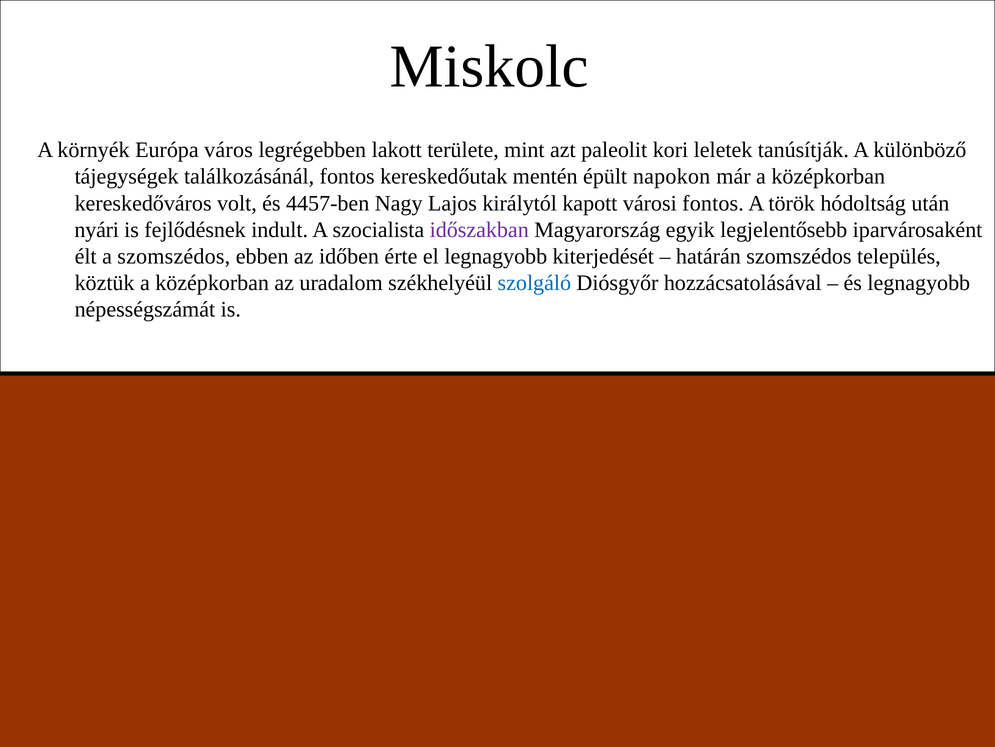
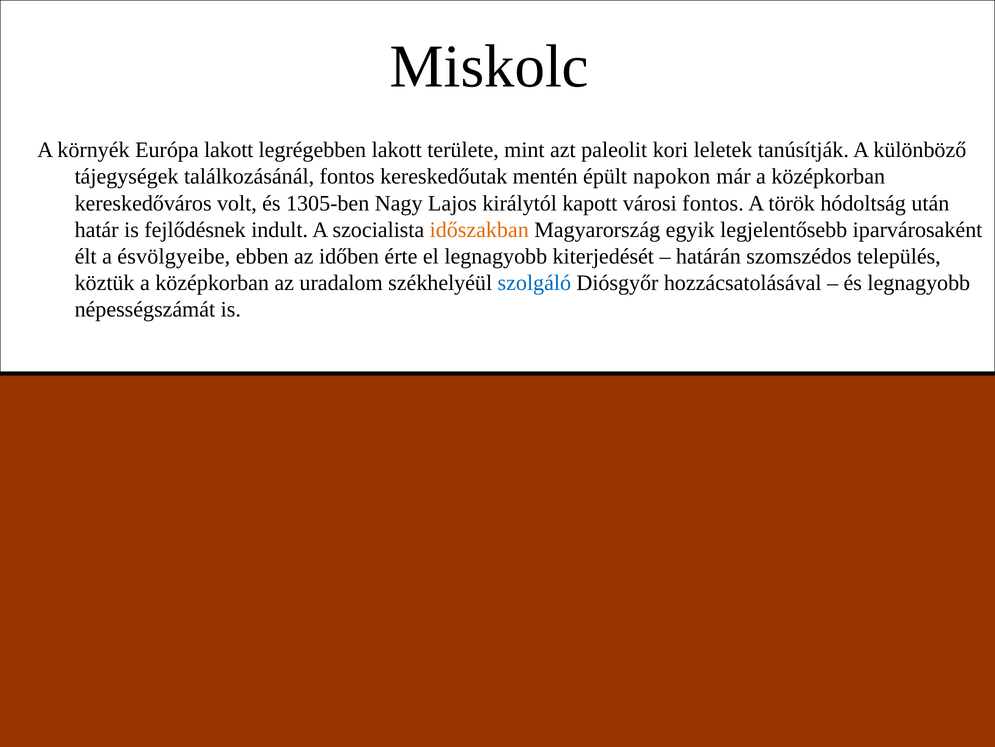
Európa város: város -> lakott (229, 150)
4457-ben: 4457-ben -> 1305-ben (328, 203)
nyári: nyári -> határ (97, 230)
időszakban colour: purple -> orange (479, 230)
a szomszédos: szomszédos -> ésvölgyeibe (174, 256)
